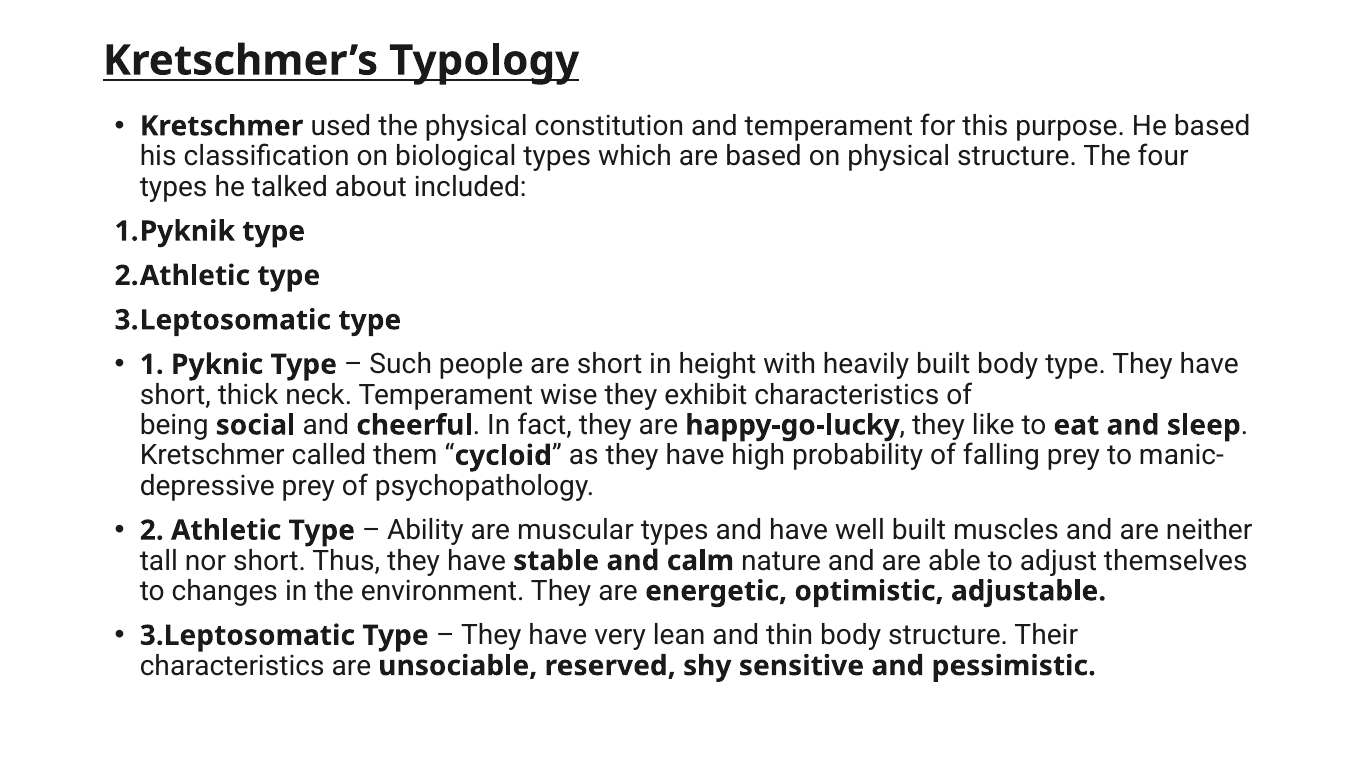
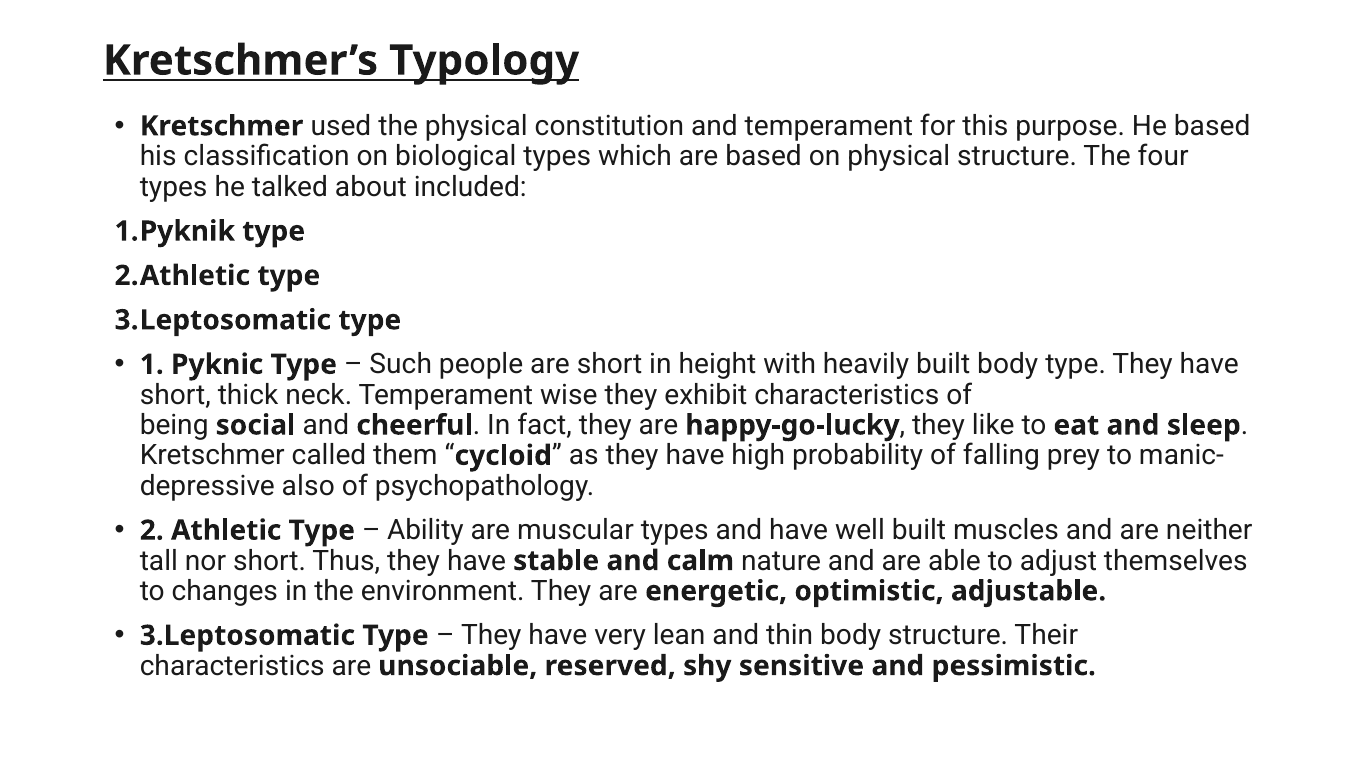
prey: prey -> also (308, 486)
